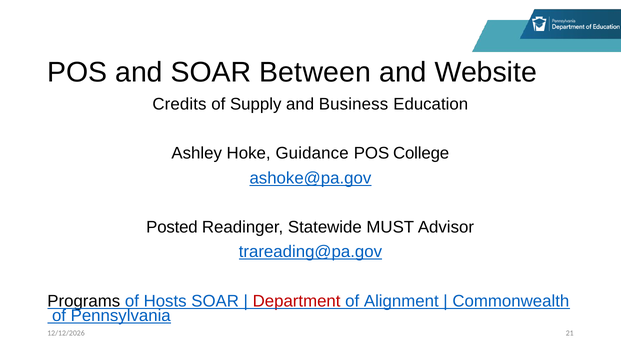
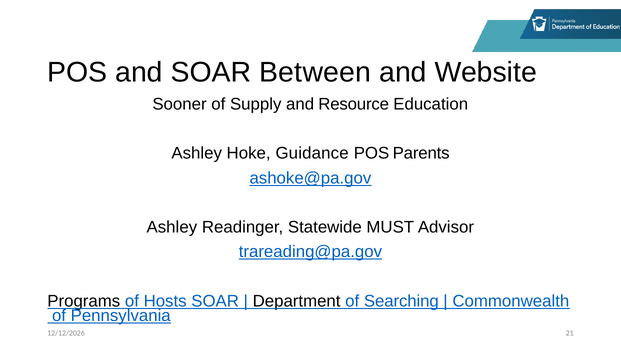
Credits: Credits -> Sooner (180, 104)
Business: Business -> Resource (354, 104)
College: College -> Parents (421, 154)
Posted: Posted -> Ashley (172, 227)
Department colour: red -> black (297, 301)
Alignment: Alignment -> Searching (401, 301)
